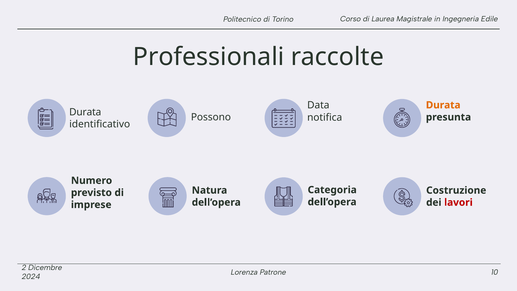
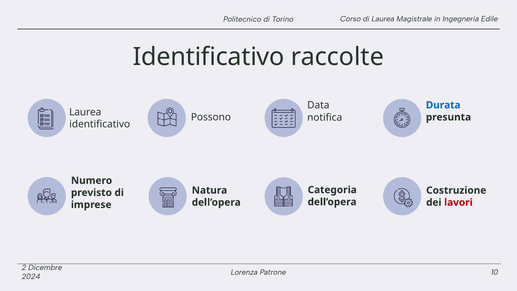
Professionali: Professionali -> Identificativo (209, 57)
Durata colour: orange -> blue (443, 105)
Durata: Durata -> Laurea (85, 112)
